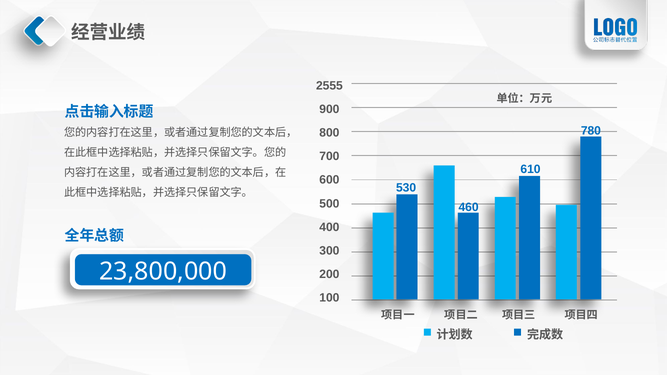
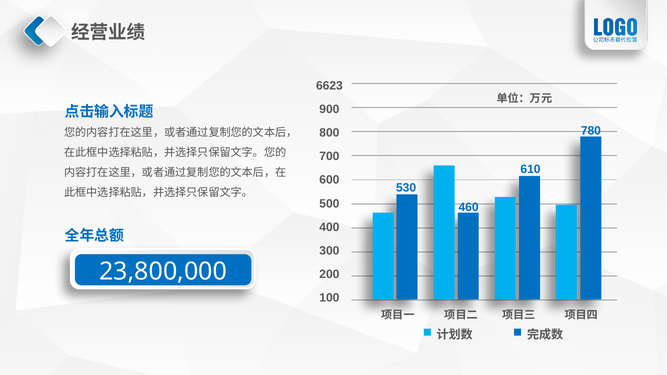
2555: 2555 -> 6623 (329, 86)
